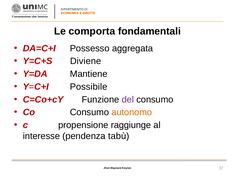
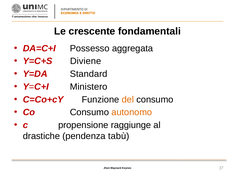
comporta: comporta -> crescente (92, 31)
Mantiene: Mantiene -> Standard (89, 74)
Possibile: Possibile -> Ministero (89, 87)
del colour: purple -> orange (128, 100)
interesse: interesse -> drastiche (41, 136)
